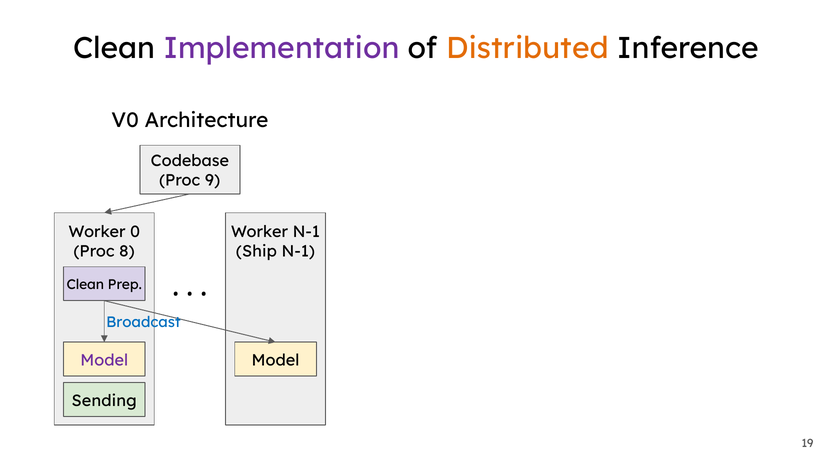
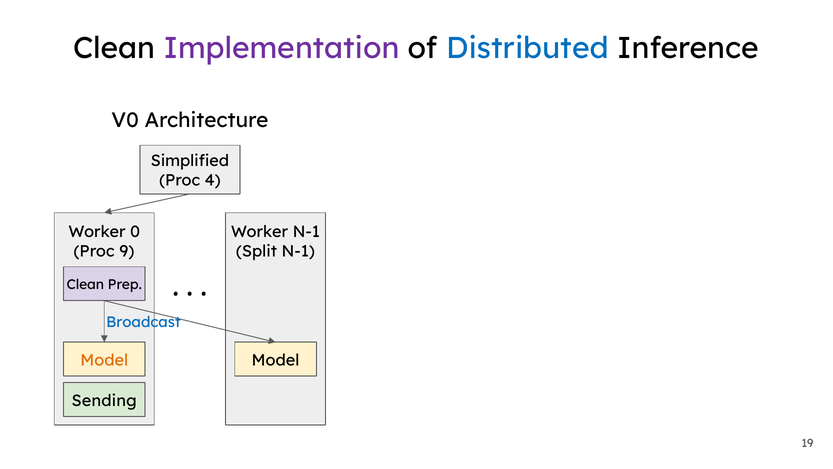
Distributed colour: orange -> blue (527, 48)
Codebase: Codebase -> Simplified (190, 161)
9: 9 -> 4 (213, 180)
8: 8 -> 9 (127, 251)
Ship: Ship -> Split (256, 251)
Model colour: purple -> orange (104, 360)
